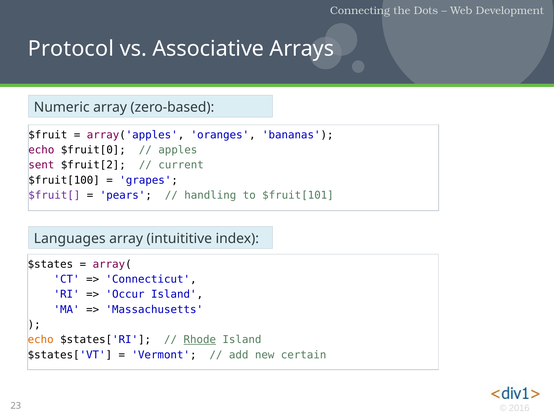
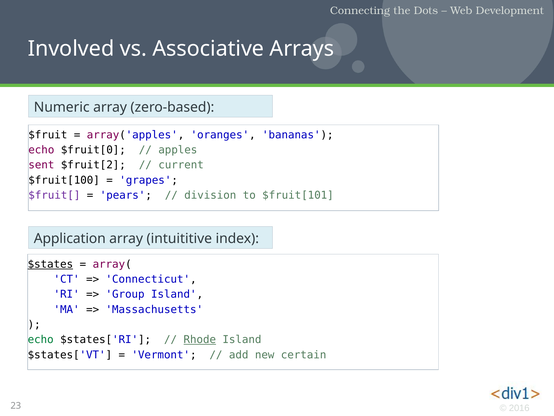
Protocol: Protocol -> Involved (71, 49)
handling: handling -> division (210, 195)
Languages: Languages -> Application (70, 238)
$states underline: none -> present (50, 264)
Occur: Occur -> Group (125, 294)
echo colour: orange -> green (41, 339)
